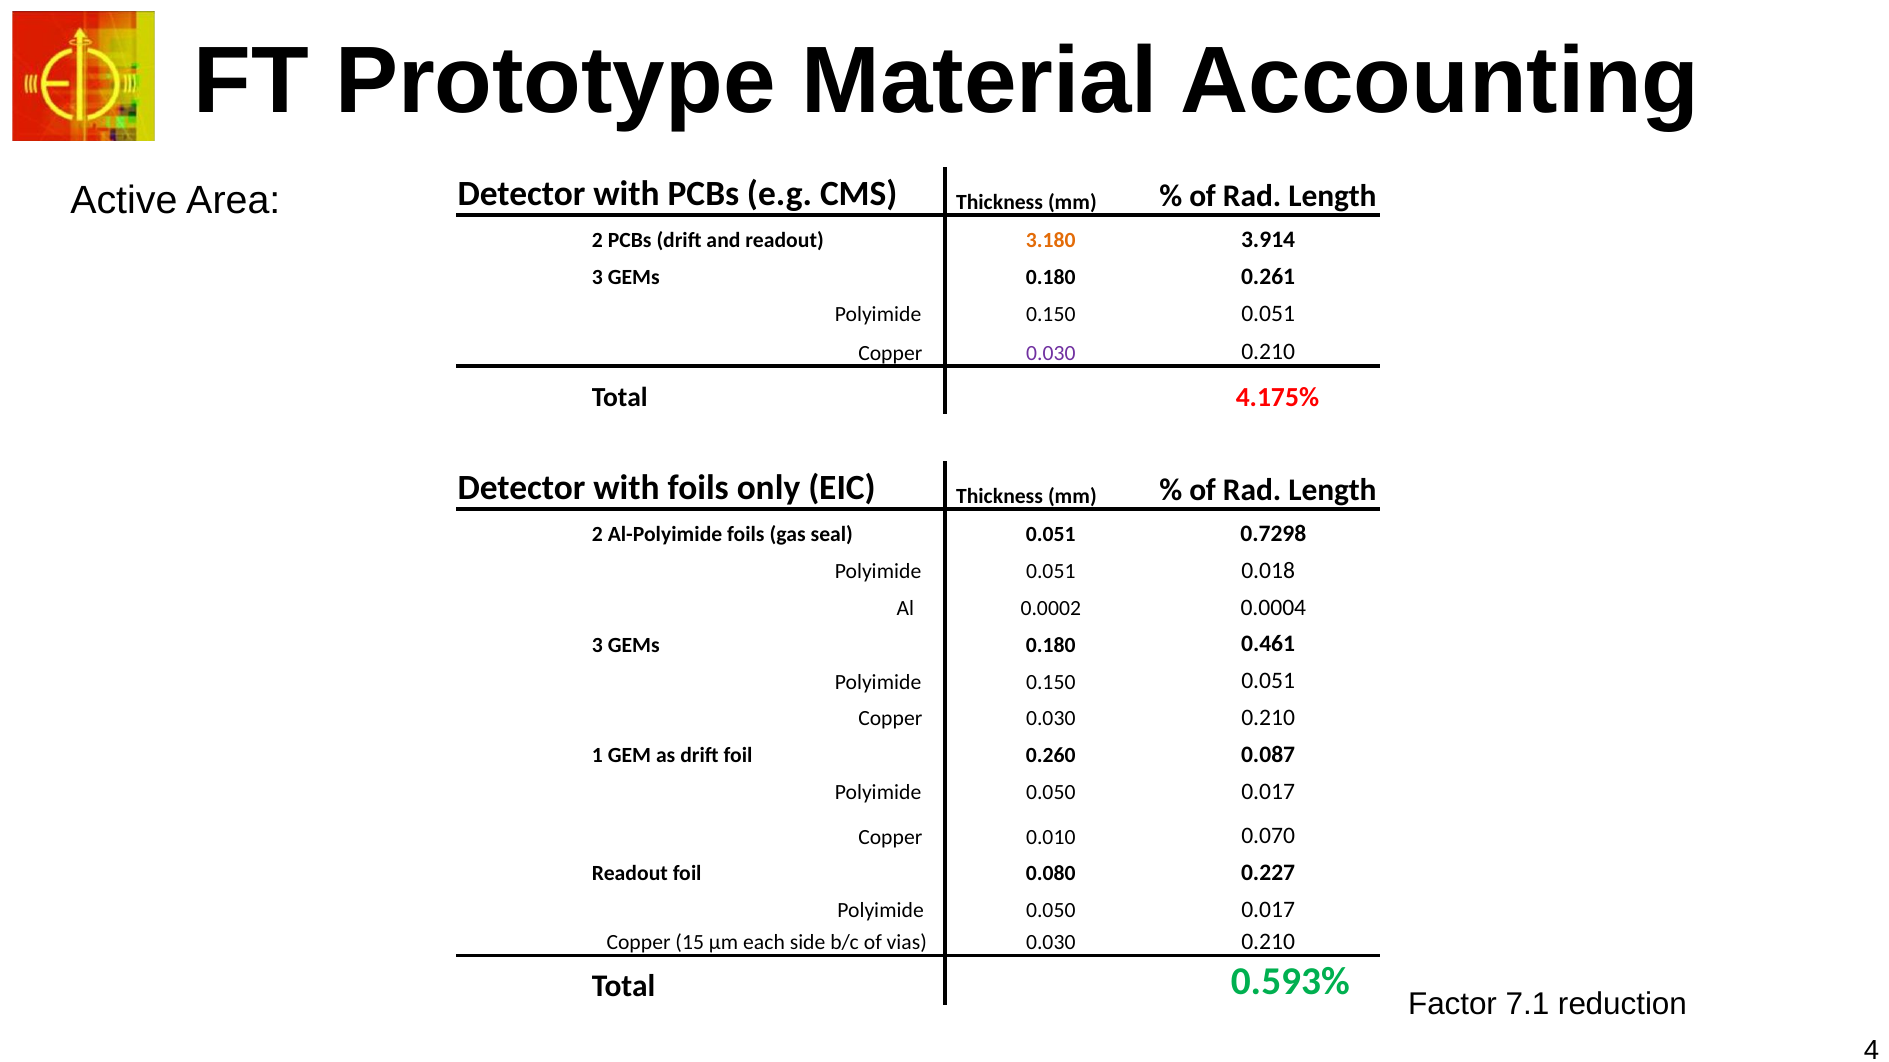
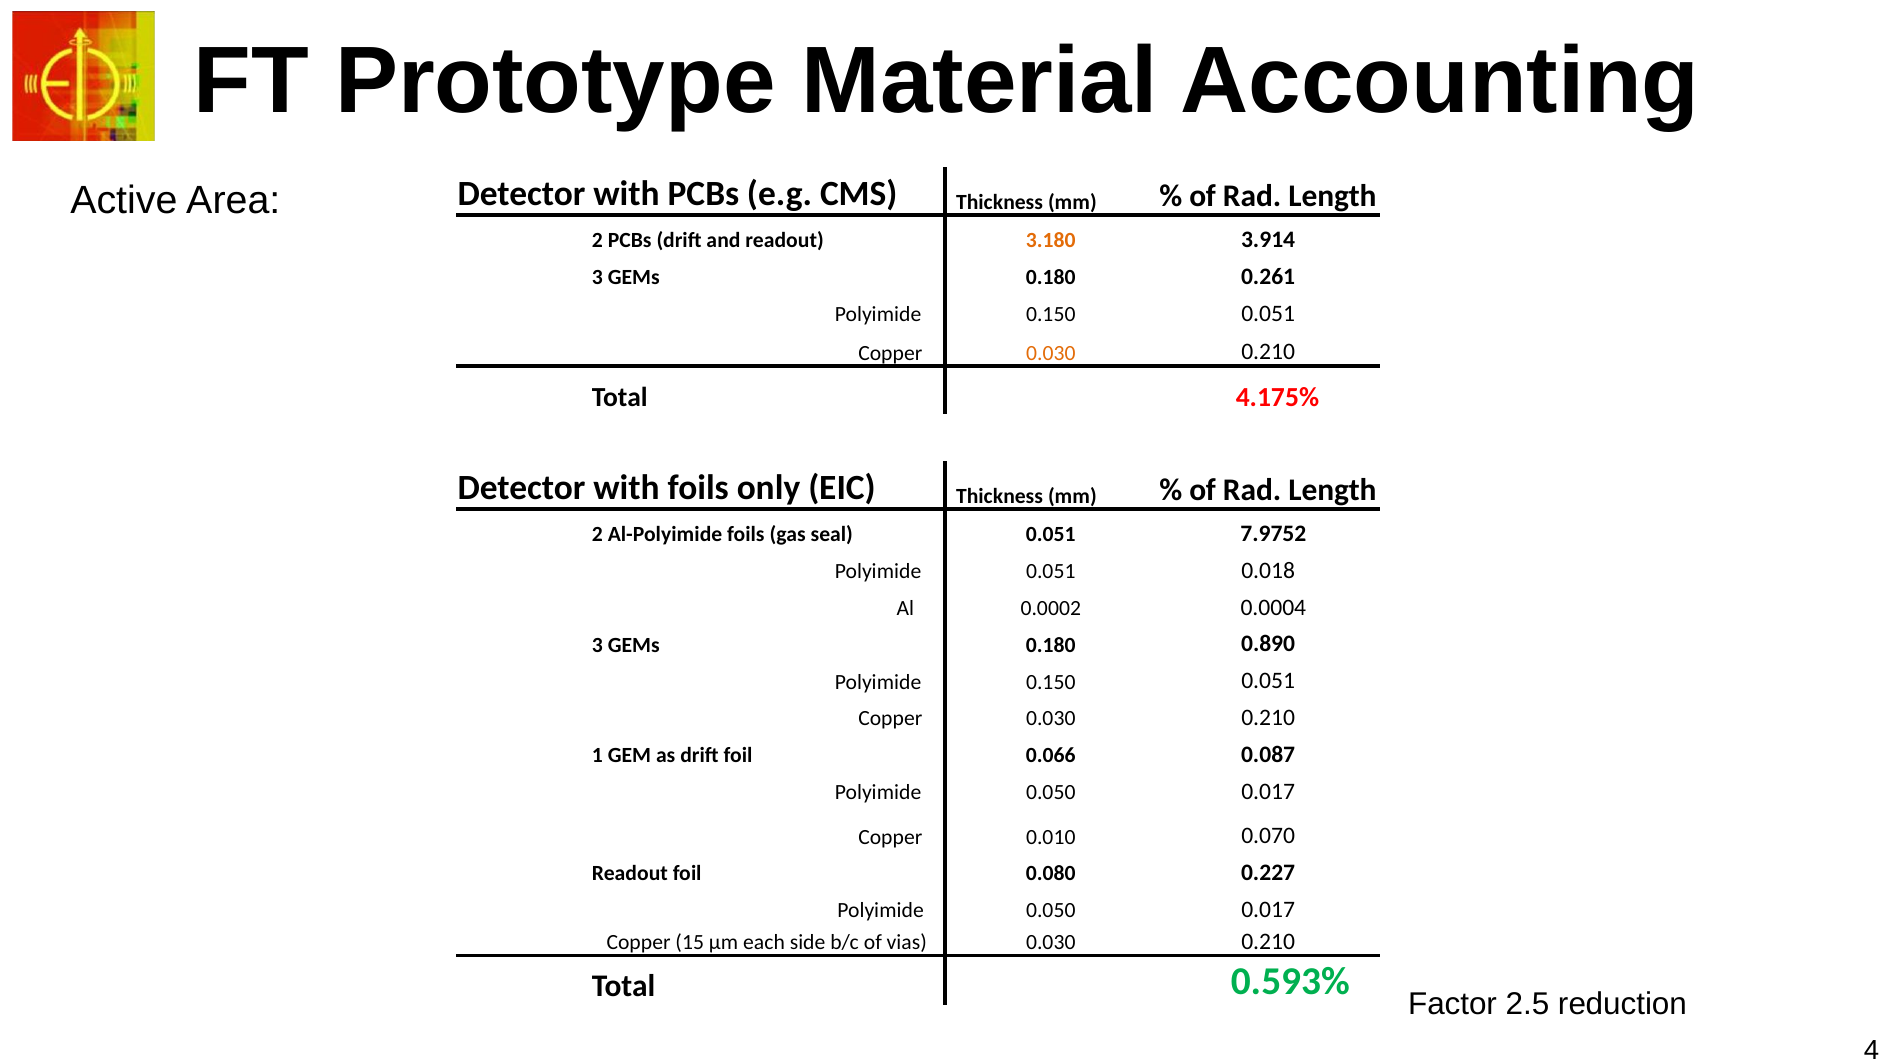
0.030 colour: purple -> orange (1051, 353)
0.7298: 0.7298 -> 7.9752 (1273, 534)
0.461: 0.461 -> 0.890 (1268, 644)
0.260: 0.260 -> 0.066 (1051, 756)
7.1: 7.1 -> 2.5 (1527, 1004)
